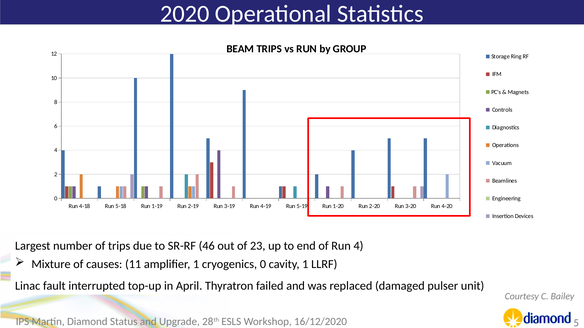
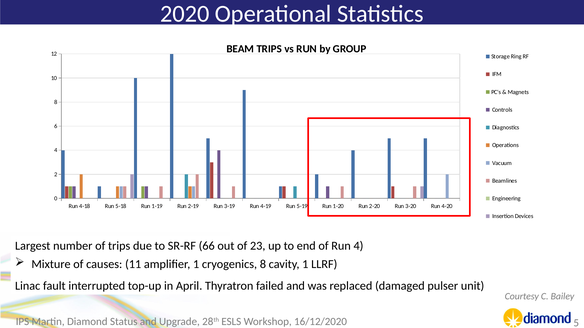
46: 46 -> 66 (207, 246)
cryogenics 0: 0 -> 8 (263, 265)
